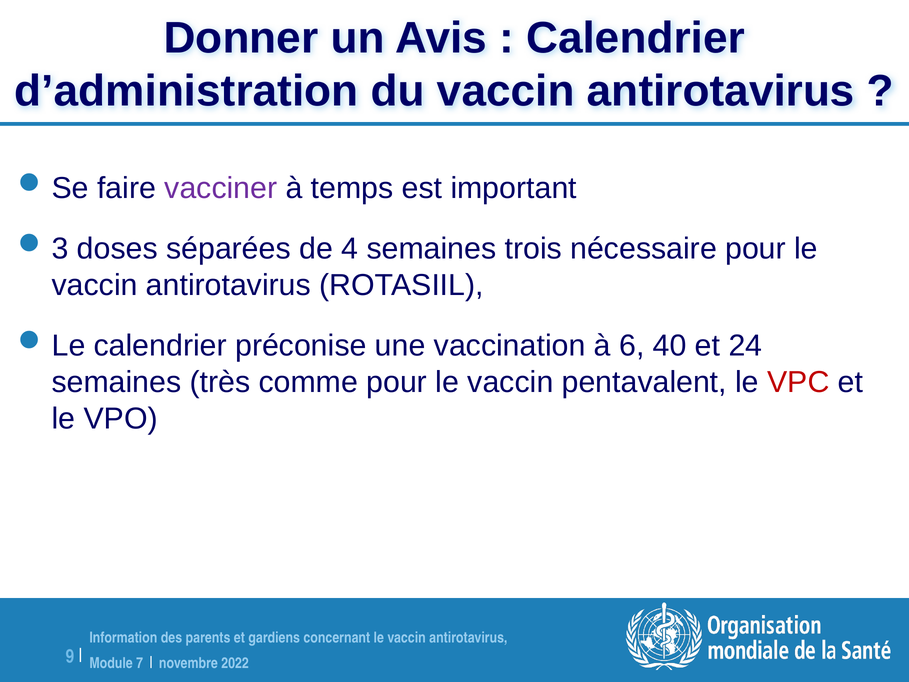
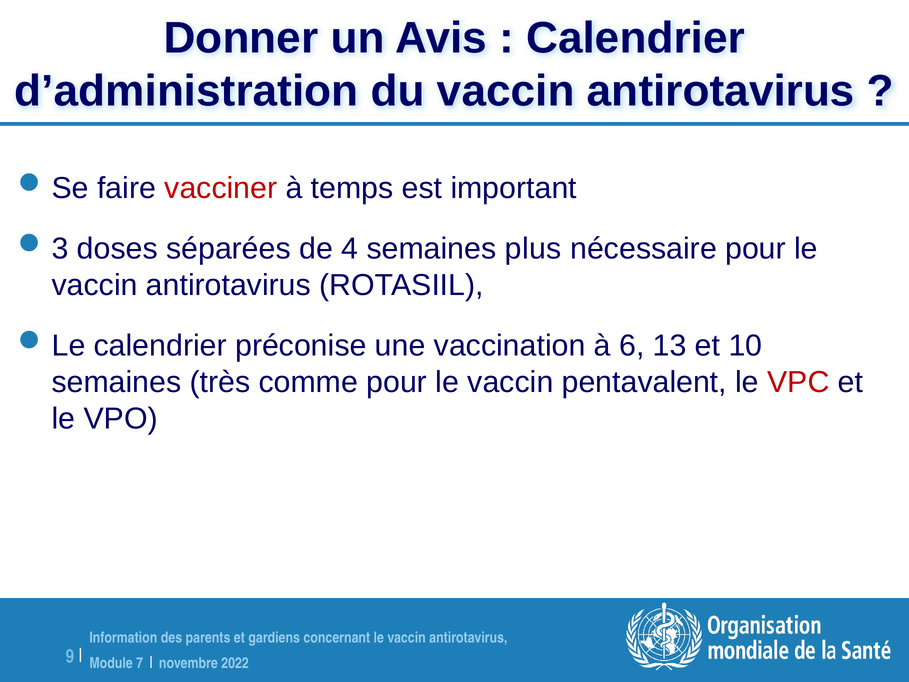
vacciner colour: purple -> red (221, 188)
trois: trois -> plus (533, 249)
40: 40 -> 13 (670, 346)
24: 24 -> 10 (745, 346)
